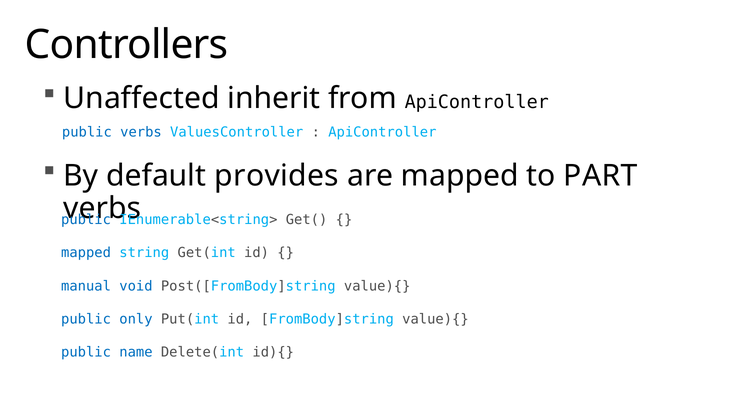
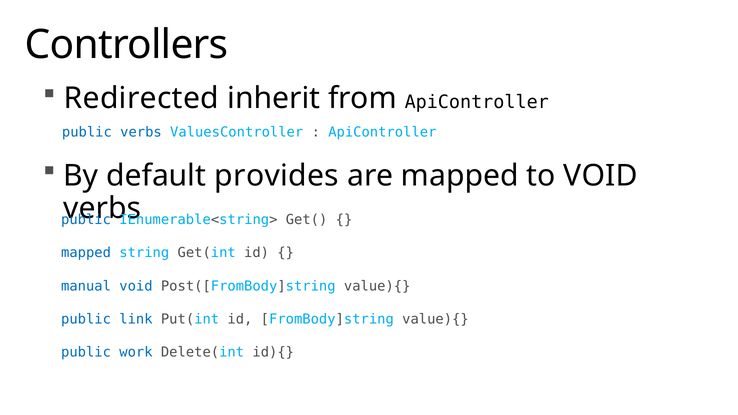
Unaffected: Unaffected -> Redirected (141, 98)
to PART: PART -> VOID (601, 176)
only: only -> link (136, 319)
name: name -> work (136, 352)
